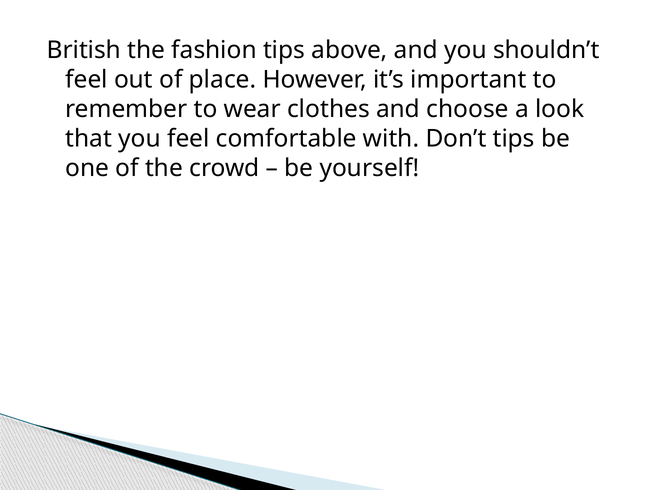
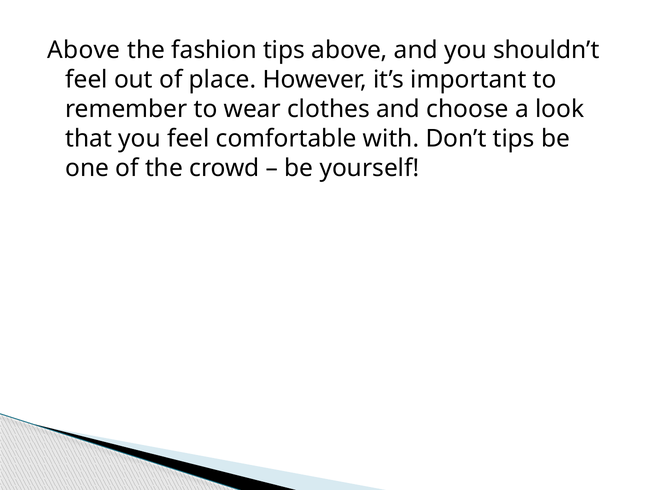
British: British -> Above (84, 50)
